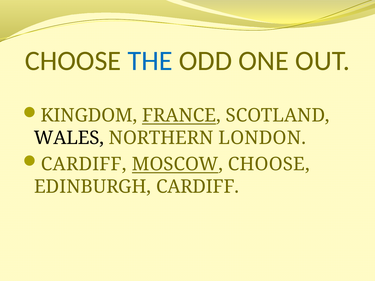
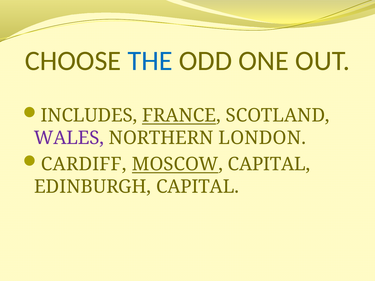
KINGDOM: KINGDOM -> INCLUDES (89, 116)
WALES colour: black -> purple (69, 138)
MOSCOW CHOOSE: CHOOSE -> CAPITAL (269, 164)
EDINBURGH CARDIFF: CARDIFF -> CAPITAL (198, 187)
